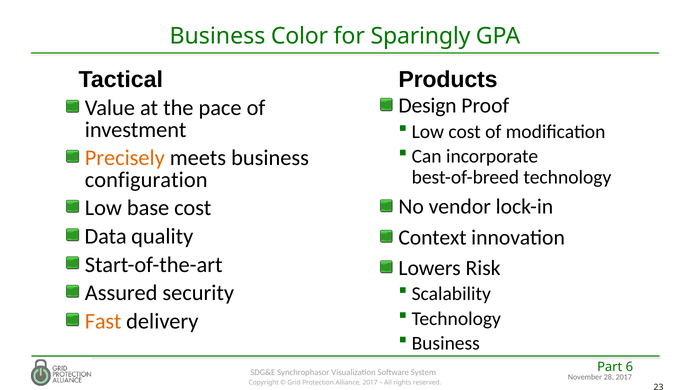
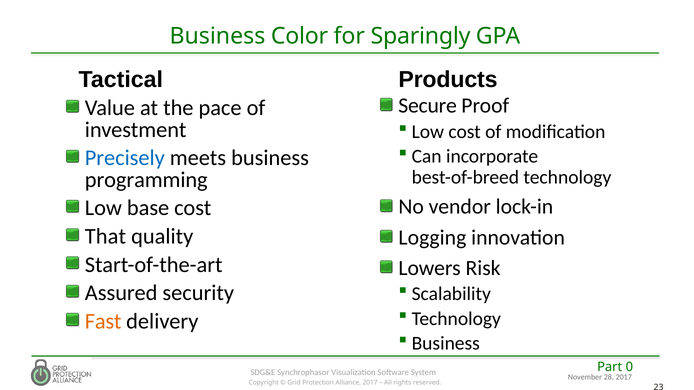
Design: Design -> Secure (428, 106)
Precisely colour: orange -> blue (125, 158)
configuration: configuration -> programming (146, 180)
Data: Data -> That (105, 237)
Context: Context -> Logging (432, 238)
6: 6 -> 0 (629, 367)
